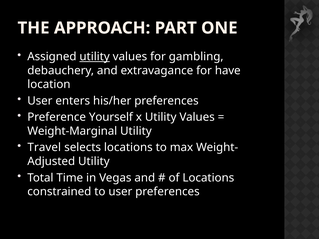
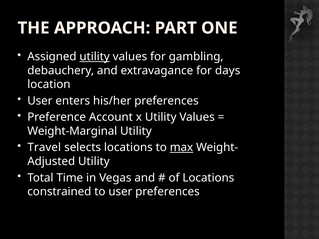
have: have -> days (228, 71)
Yourself: Yourself -> Account (111, 117)
max underline: none -> present (181, 148)
